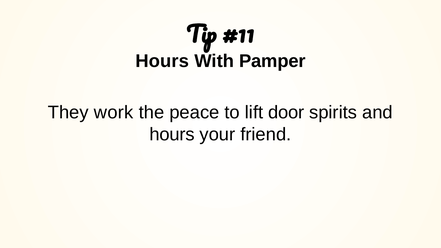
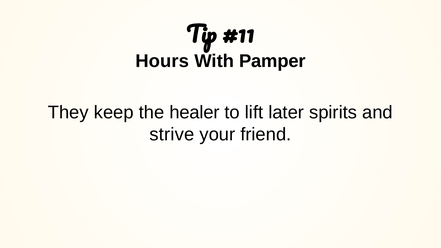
work: work -> keep (114, 112)
peace: peace -> healer (194, 112)
door: door -> later (286, 112)
hours: hours -> strive (172, 135)
